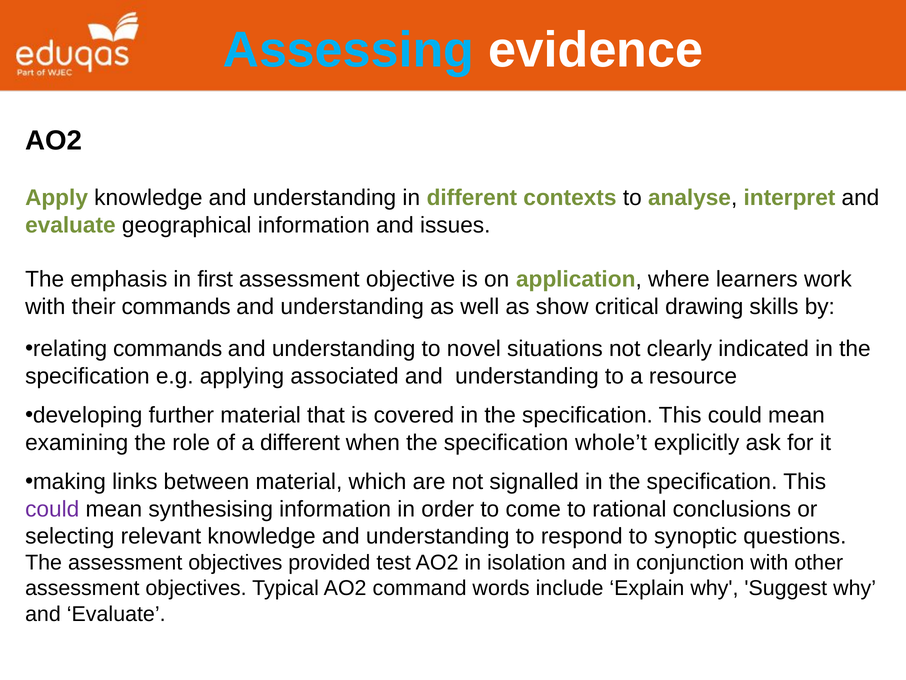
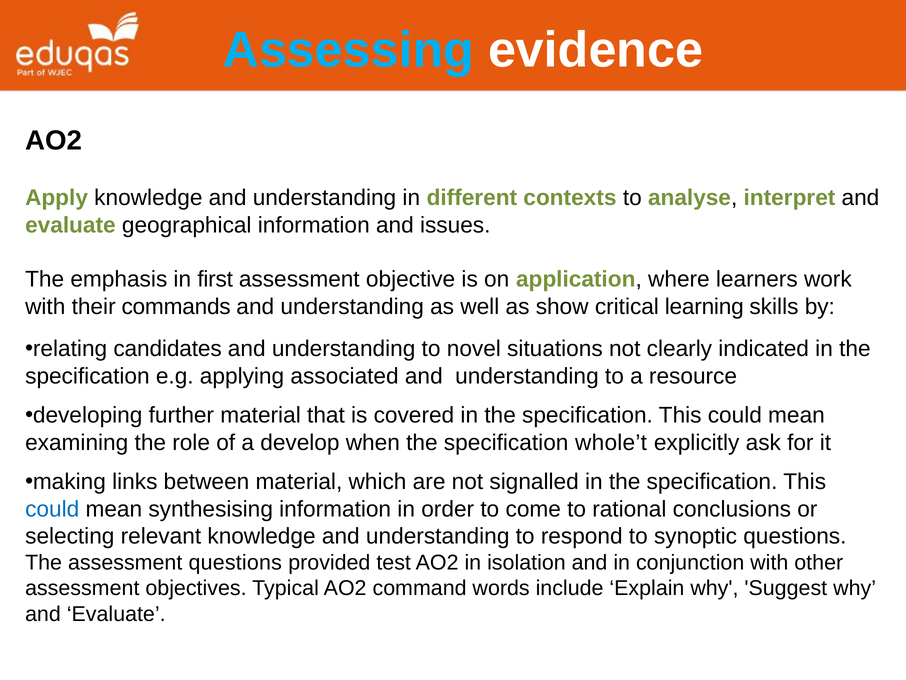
drawing: drawing -> learning (704, 306)
relating commands: commands -> candidates (168, 349)
a different: different -> develop (300, 442)
could colour: purple -> blue (52, 509)
The assessment objectives: objectives -> questions (235, 562)
